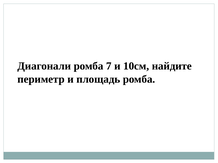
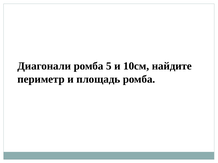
7: 7 -> 5 (109, 66)
